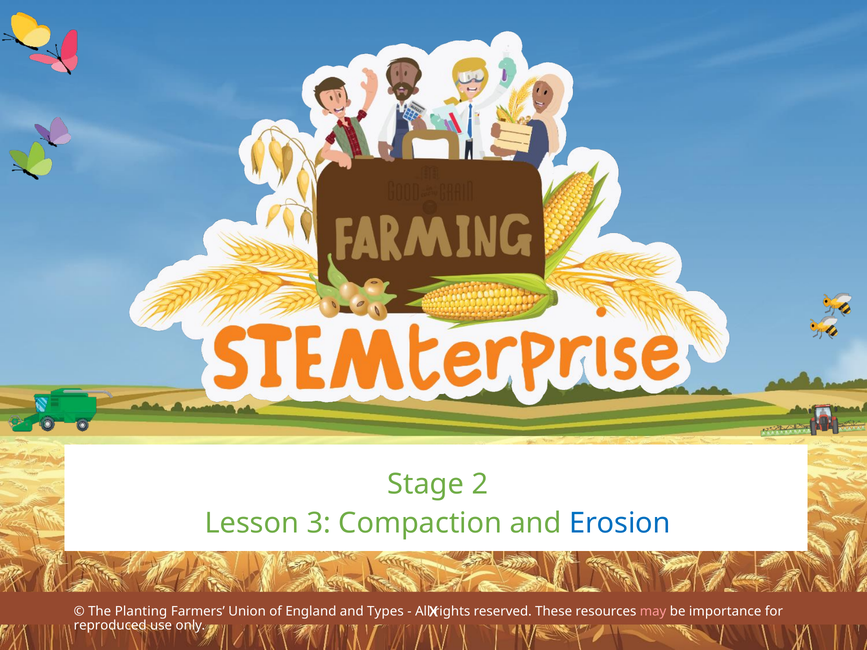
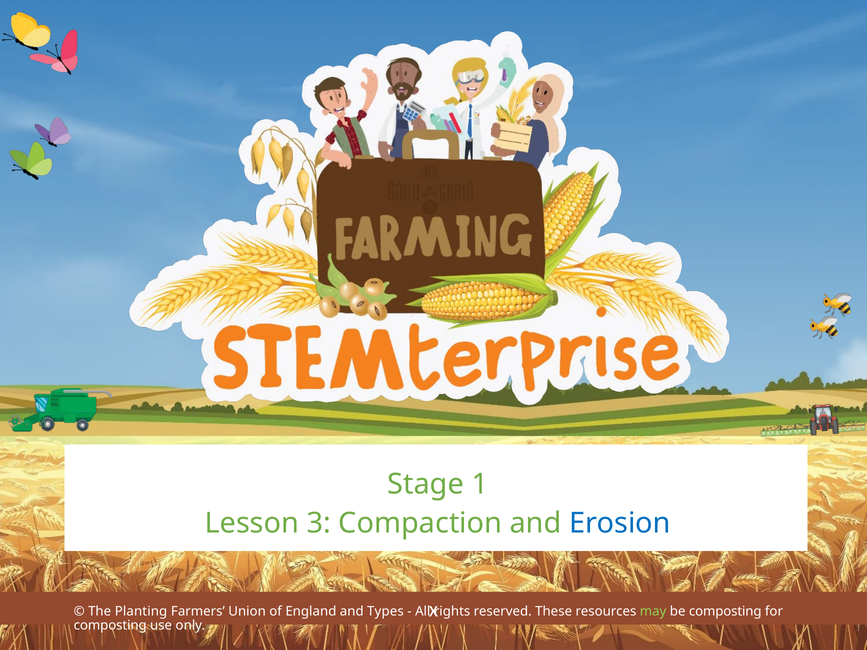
2: 2 -> 1 (480, 484)
may colour: pink -> light green (653, 611)
be importance: importance -> composting (725, 611)
reproduced: reproduced -> composting (110, 626)
